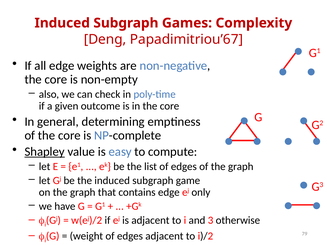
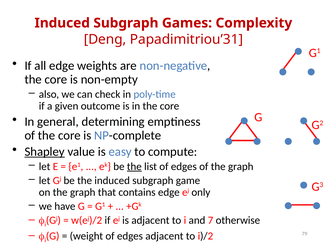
Papadimitriou’67: Papadimitriou’67 -> Papadimitriou’31 (186, 39)
the underline: none -> present (134, 167)
3: 3 -> 7 (211, 221)
